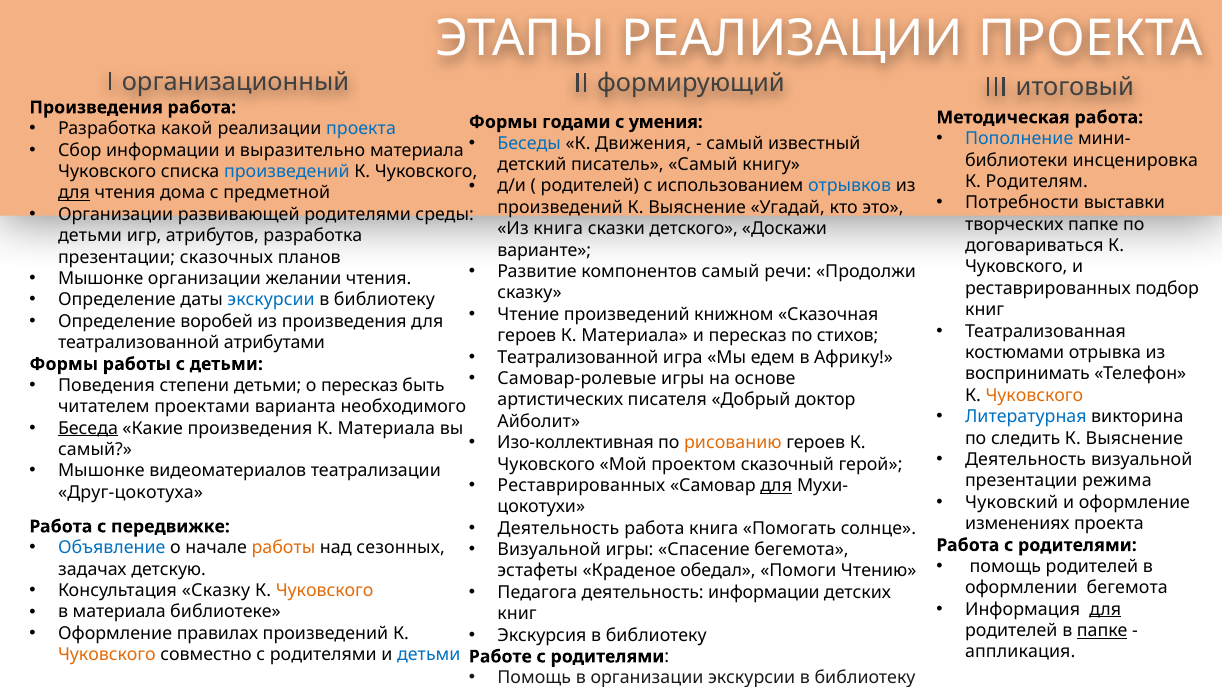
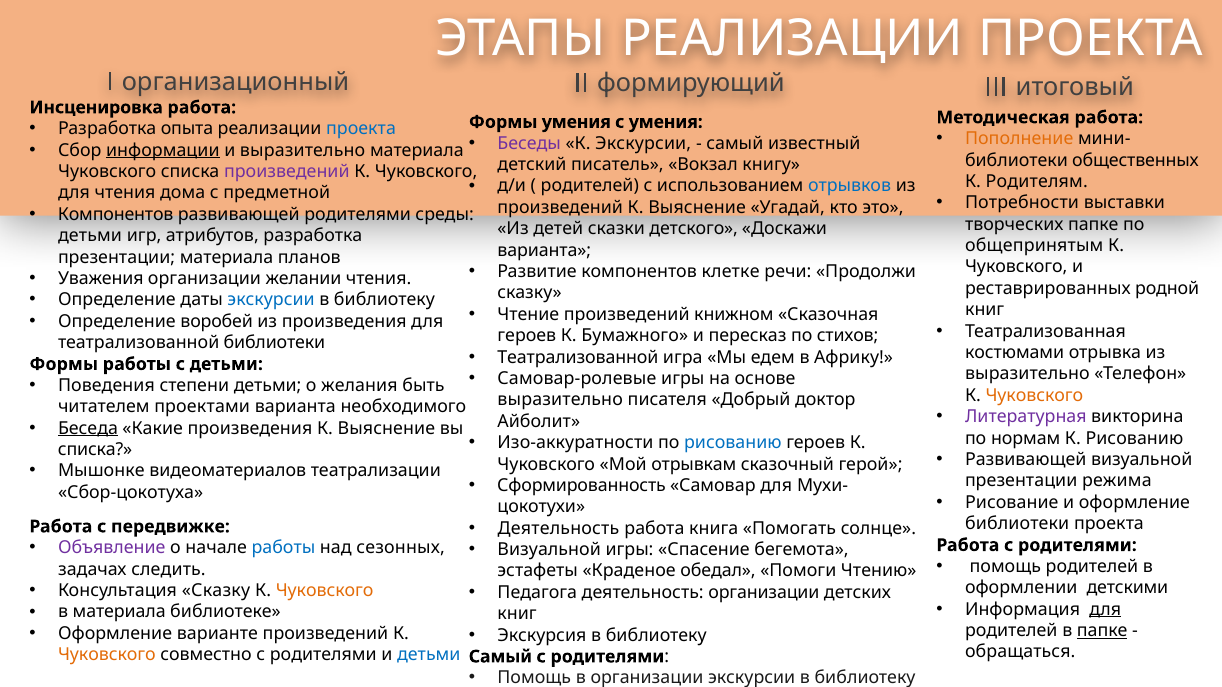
Произведения: Произведения -> Инсценировка (96, 108)
Формы годами: годами -> умения (576, 122)
какой: какой -> опыта (187, 129)
Пополнение colour: blue -> orange (1019, 139)
Беседы colour: blue -> purple (529, 143)
К Движения: Движения -> Экскурсии (643, 143)
информации underline: none -> present (163, 150)
инсценировка: инсценировка -> общественных (1135, 160)
писатель Самый: Самый -> Вокзал (703, 165)
произведений colour: blue -> purple (287, 172)
для underline: present -> none (74, 193)
Организации: Организации -> Компонентов (116, 215)
Из книга: книга -> детей (558, 229)
договариваться: договариваться -> общепринятым (1034, 246)
варианте: варианте -> варианта (544, 250)
презентации сказочных: сказочных -> материала (227, 257)
компонентов самый: самый -> клетке (731, 272)
Мышонке: Мышонке -> Уважения (101, 279)
подбор: подбор -> родной (1167, 289)
Материала: Материала -> Бумажного (635, 336)
театрализованной атрибутами: атрибутами -> библиотеки (274, 343)
воспринимать: воспринимать -> выразительно (1027, 374)
о пересказ: пересказ -> желания (359, 386)
артистических: артистических -> выразительно (560, 400)
Литературная colour: blue -> purple (1026, 417)
произведения К Материала: Материала -> Выяснение (386, 428)
следить: следить -> нормам (1026, 438)
Выяснение: Выяснение -> Рисованию (1134, 438)
Изо-коллективная: Изо-коллективная -> Изо-аккуратности (575, 443)
рисованию colour: orange -> blue (733, 443)
самый: самый -> списка (95, 450)
Деятельность: Деятельность -> Развивающей (1026, 460)
проектом: проектом -> отрывкам (694, 464)
Реставрированных: Реставрированных -> Сформированность (582, 486)
для underline: present -> none (776, 486)
Друг-цокотуха: Друг-цокотуха -> Сбор-цокотуха (131, 493)
Чуковский: Чуковский -> Рисование (1012, 503)
изменениях: изменениях -> библиотеки (1017, 524)
Объявление colour: blue -> purple (112, 548)
работы colour: orange -> blue (283, 548)
детскую: детскую -> следить (169, 570)
оформлении бегемота: бегемота -> детскими (1127, 588)
деятельность информации: информации -> организации (764, 593)
правилах: правилах -> варианте (217, 634)
аппликация: аппликация -> обращаться (1020, 652)
Работе: Работе -> Самый (500, 657)
